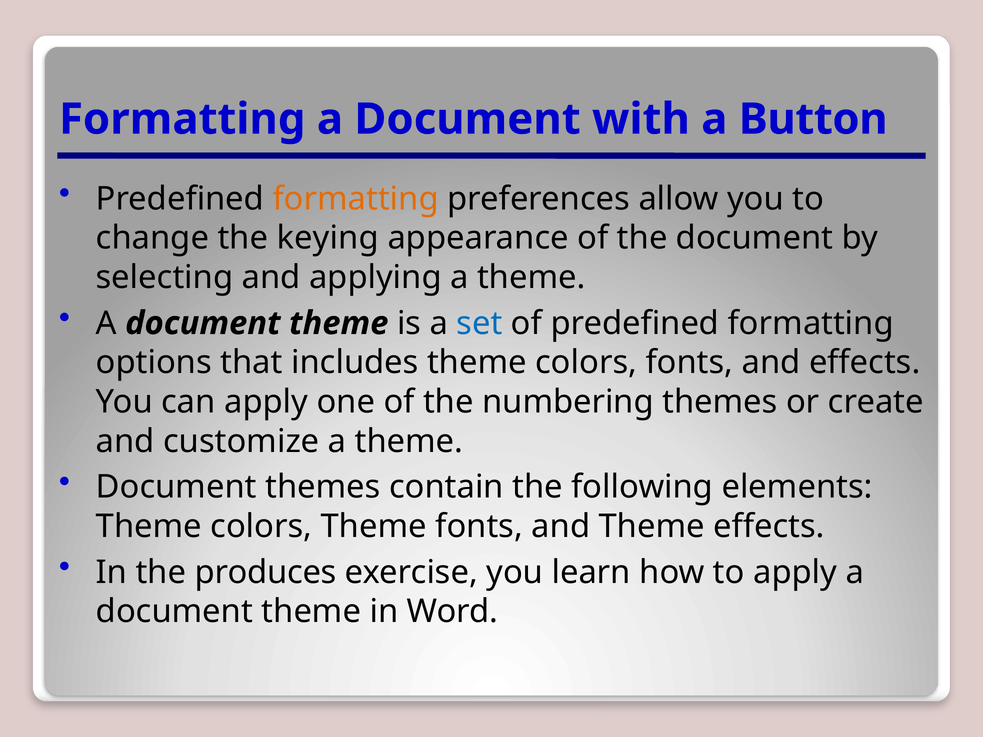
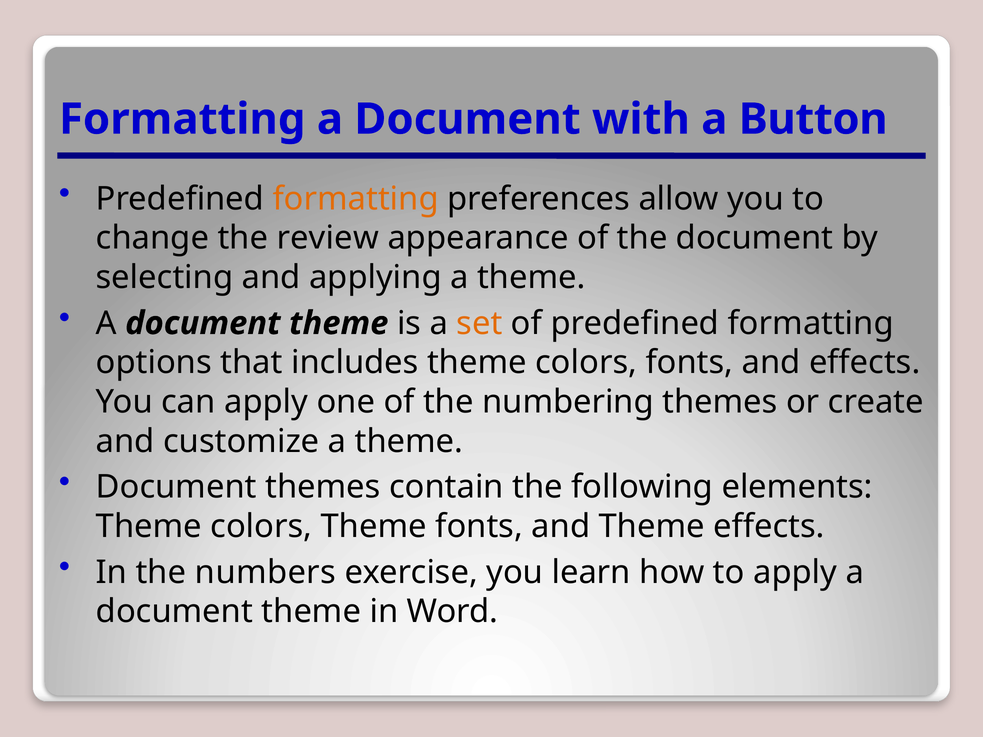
keying: keying -> review (328, 238)
set colour: blue -> orange (479, 323)
produces: produces -> numbers (265, 572)
